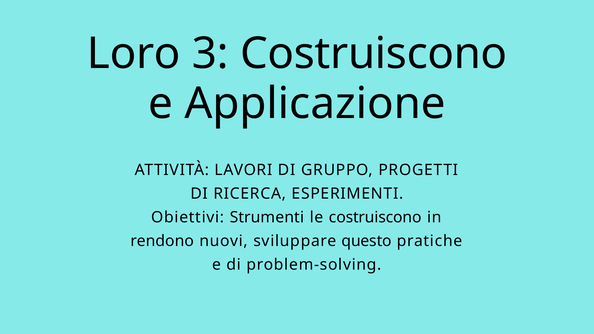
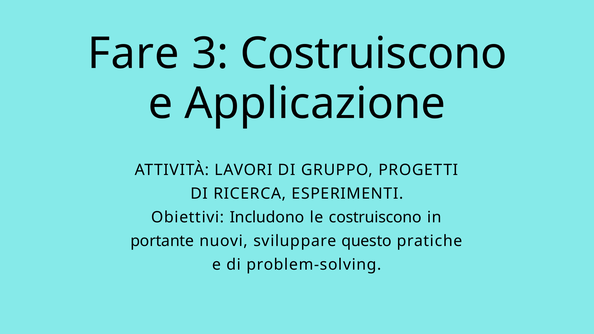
Loro: Loro -> Fare (133, 54)
Strumenti: Strumenti -> Includono (267, 217)
rendono: rendono -> portante (162, 241)
